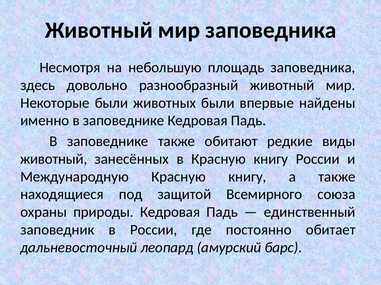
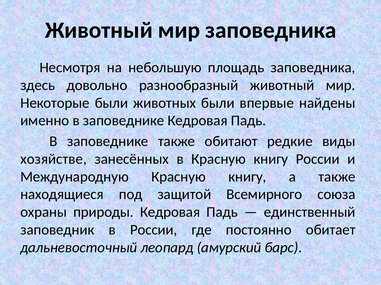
животный: животный -> хозяйстве (54, 159)
